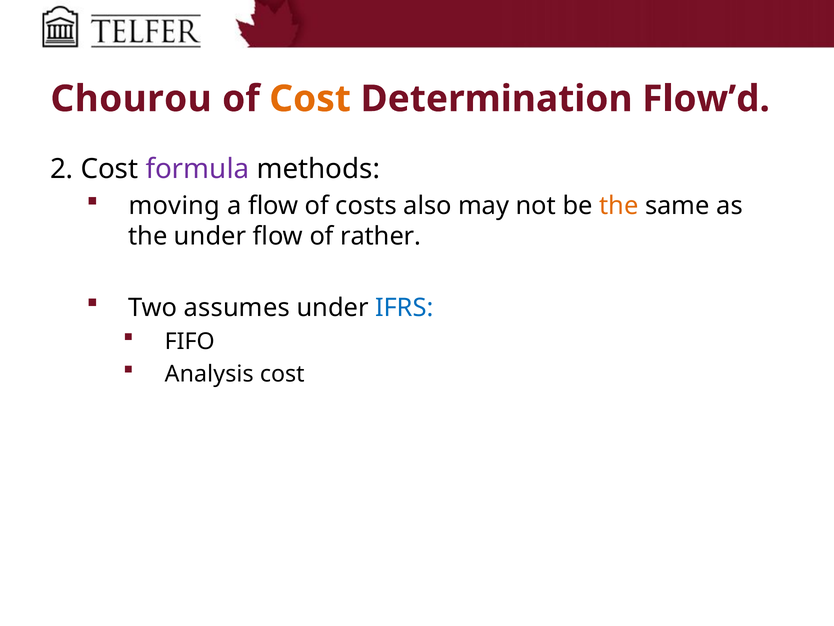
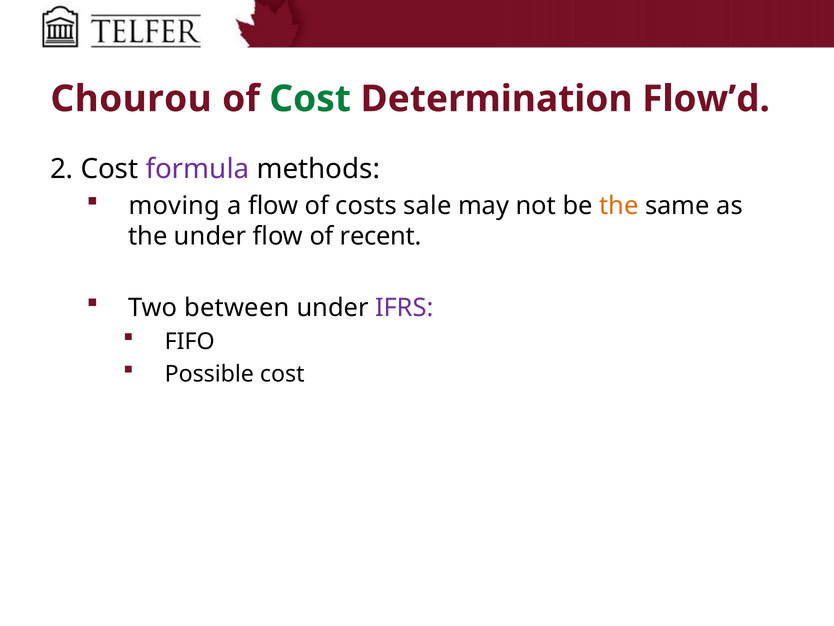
Cost colour: orange -> green (310, 99)
also: also -> sale (427, 206)
rather: rather -> recent (381, 236)
assumes: assumes -> between (237, 307)
IFRS colour: blue -> purple (404, 307)
Analysis: Analysis -> Possible (209, 374)
